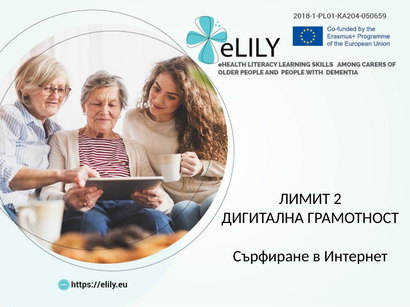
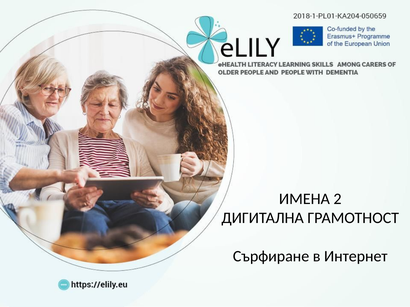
ЛИМИТ: ЛИМИТ -> ИМЕНА (304, 199)
